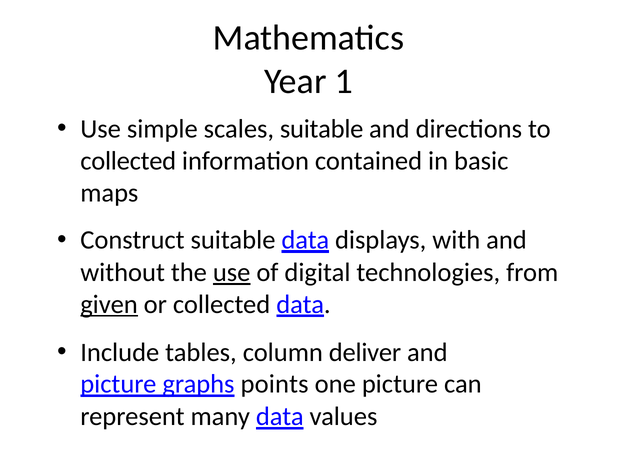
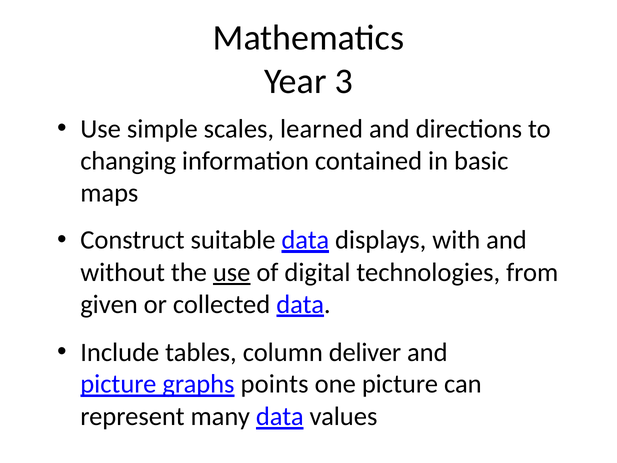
1: 1 -> 3 (344, 81)
scales suitable: suitable -> learned (322, 129)
collected: collected -> changing (128, 161)
given underline: present -> none (109, 304)
